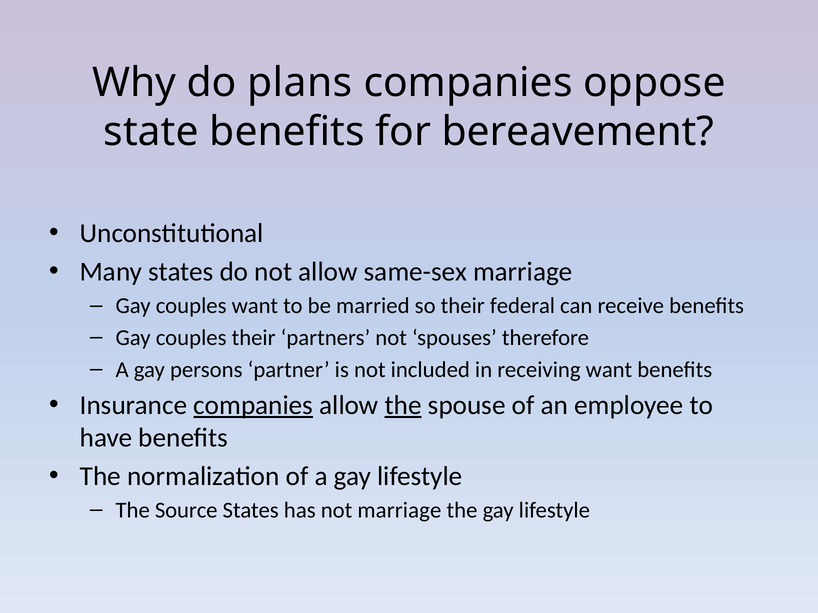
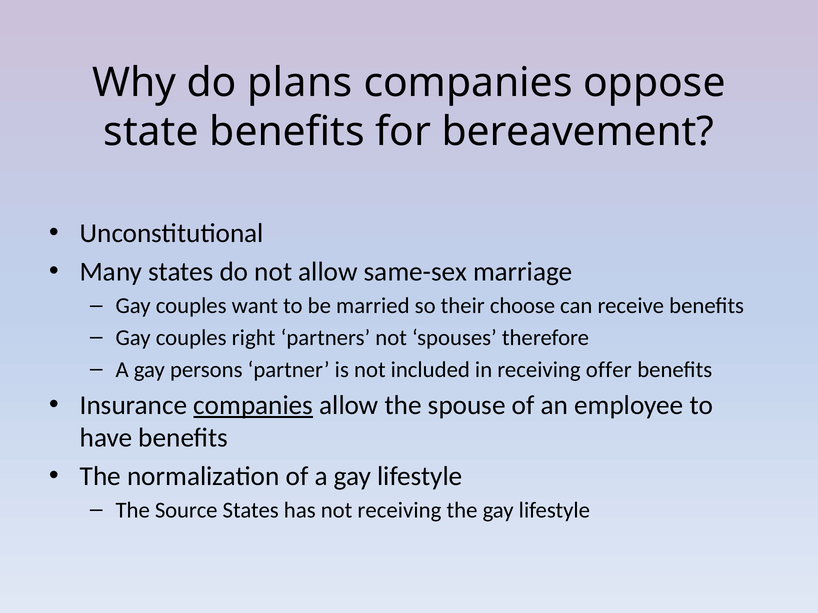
federal: federal -> choose (522, 306)
couples their: their -> right (254, 338)
receiving want: want -> offer (609, 370)
the underline: present -> none (403, 406)
not marriage: marriage -> receiving (399, 511)
